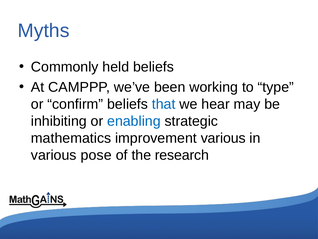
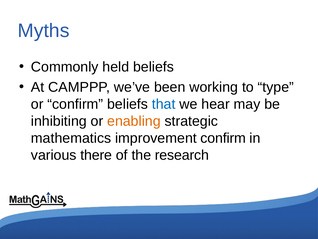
enabling colour: blue -> orange (134, 121)
improvement various: various -> confirm (223, 138)
pose: pose -> there (96, 155)
